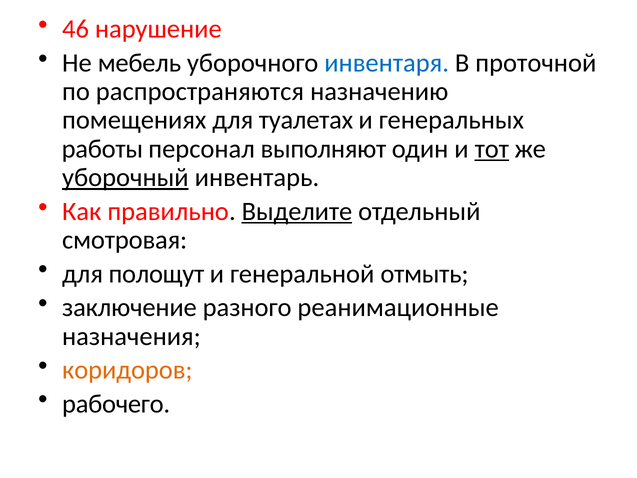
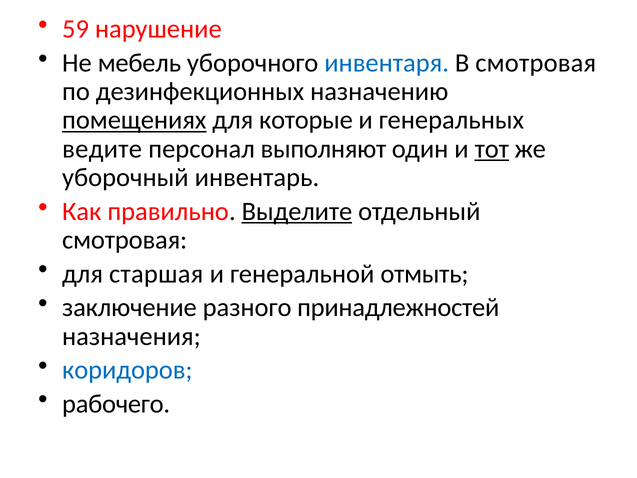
46: 46 -> 59 (76, 29)
В проточной: проточной -> смотровая (536, 63)
распространяются: распространяются -> дезинфекционных (200, 92)
помещениях underline: none -> present (134, 120)
туалетах: туалетах -> которые (306, 120)
работы: работы -> ведите (102, 149)
уборочный underline: present -> none (125, 178)
полощут: полощут -> старшая (156, 274)
реанимационные: реанимационные -> принадлежностей (398, 307)
коридоров colour: orange -> blue (127, 370)
